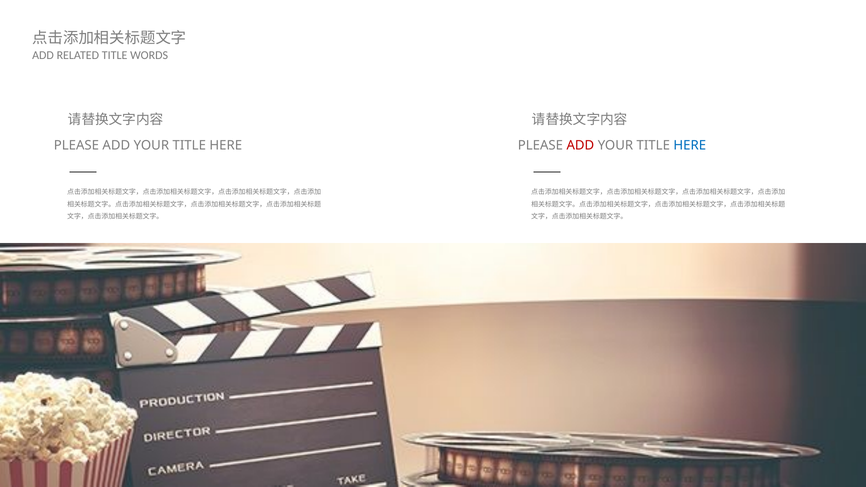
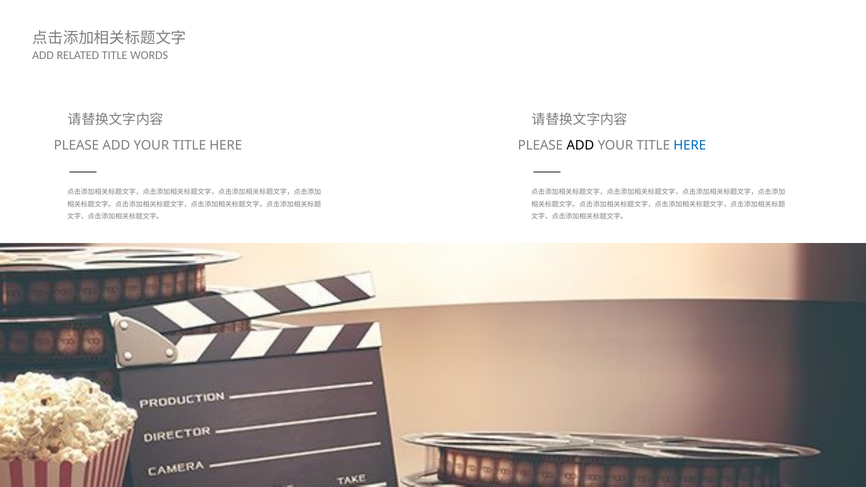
ADD colour: red -> black (580, 145)
